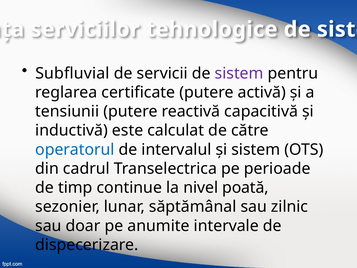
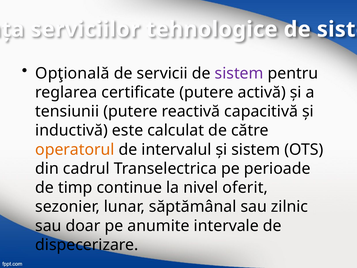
Subfluvial: Subfluvial -> Opţională (72, 73)
operatorul colour: blue -> orange (75, 149)
poată: poată -> oferit (245, 187)
